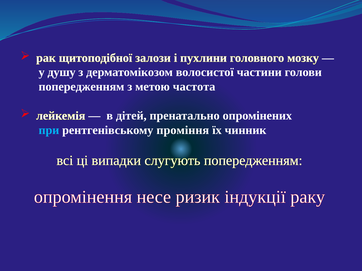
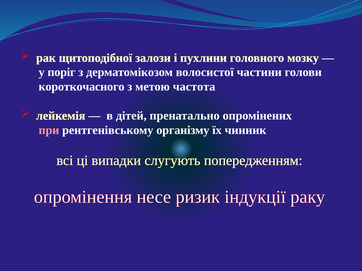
душу: душу -> поріг (62, 72)
попередженням: попередженням -> короткочасного (82, 87)
при colour: light blue -> pink (49, 130)
проміння: проміння -> організму (183, 130)
